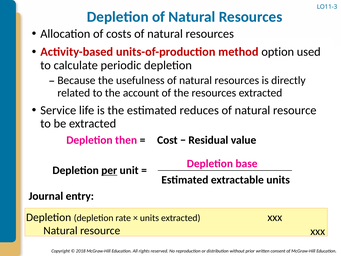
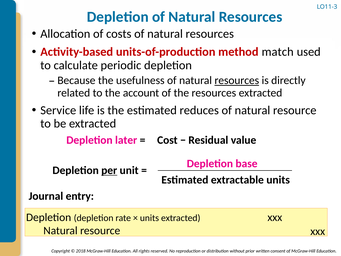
option: option -> match (278, 52)
resources underline: none -> present (237, 80)
then: then -> later (126, 140)
